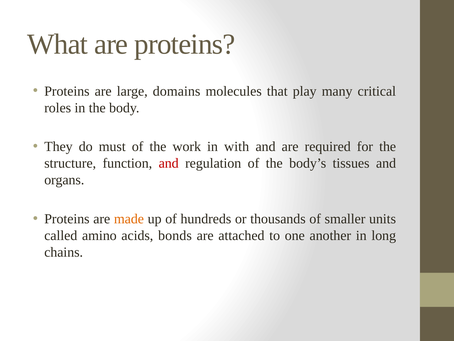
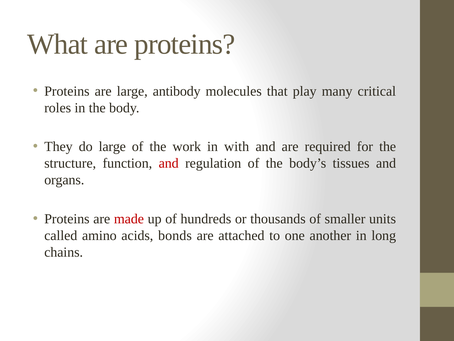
domains: domains -> antibody (177, 91)
do must: must -> large (112, 146)
made colour: orange -> red (129, 219)
